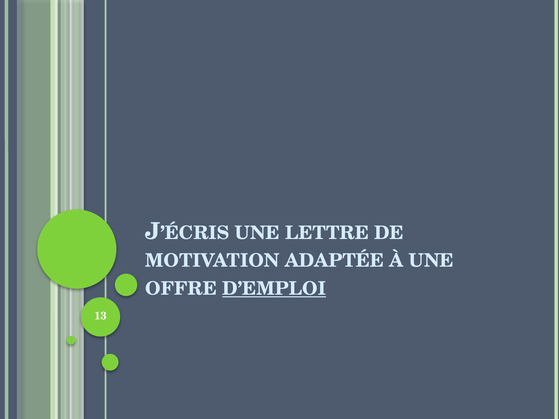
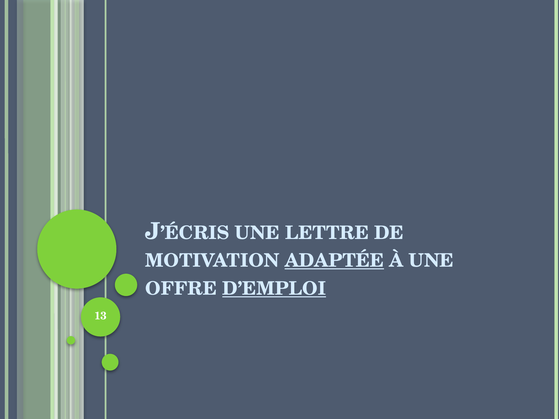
ADAPTÉE underline: none -> present (334, 261)
